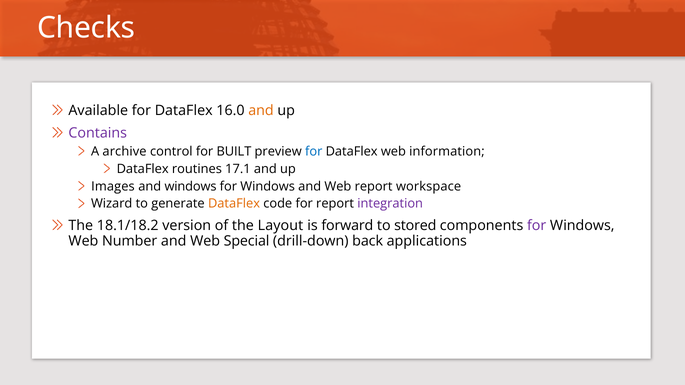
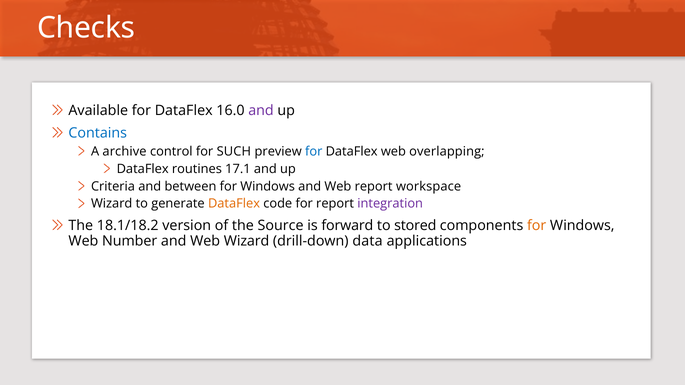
and colour: orange -> purple (261, 111)
Contains colour: purple -> blue (98, 133)
BUILT: BUILT -> SUCH (234, 152)
information: information -> overlapping (447, 152)
Images: Images -> Criteria (113, 186)
and windows: windows -> between (190, 186)
Layout: Layout -> Source (281, 226)
for colour: purple -> orange (537, 226)
Web Special: Special -> Wizard (247, 241)
back: back -> data (368, 241)
